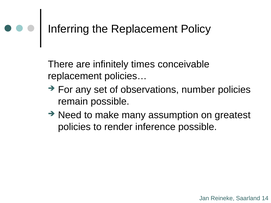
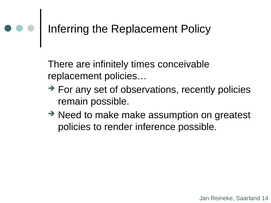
number: number -> recently (198, 90)
make many: many -> make (134, 115)
